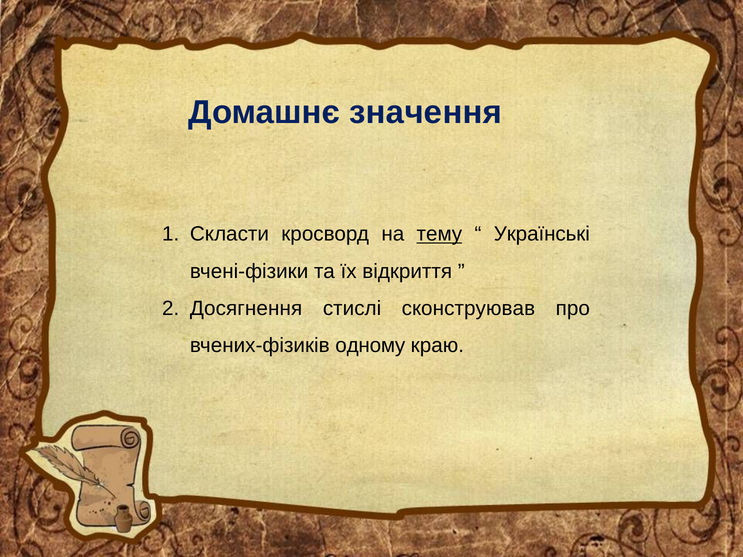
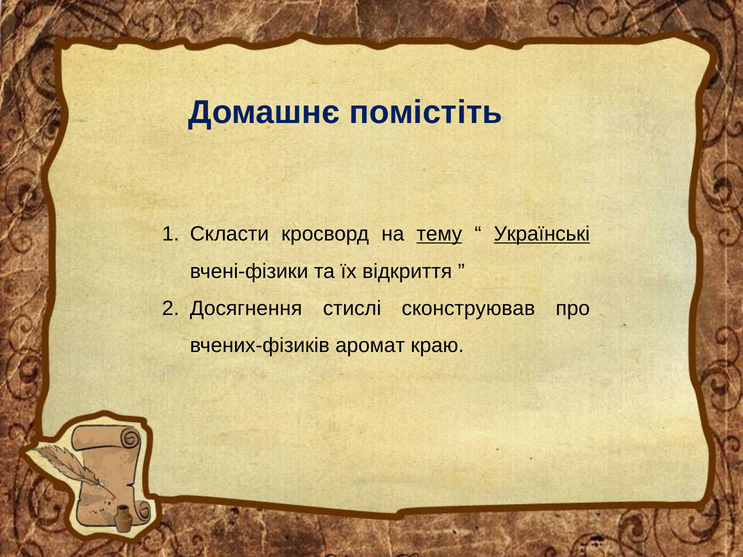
значення: значення -> помістіть (426, 112)
Українські underline: none -> present (542, 234)
одному: одному -> аромат (370, 346)
